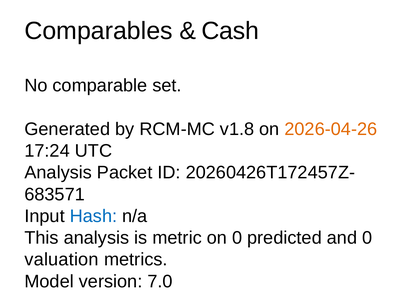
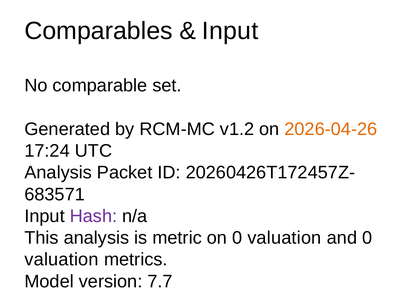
Cash: Cash -> Input (230, 31)
v1.8: v1.8 -> v1.2 (237, 129)
Hash colour: blue -> purple (93, 216)
on 0 predicted: predicted -> valuation (284, 238)
7.0: 7.0 -> 7.7 (160, 281)
